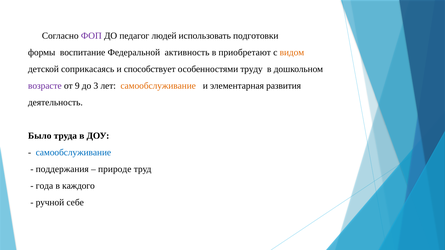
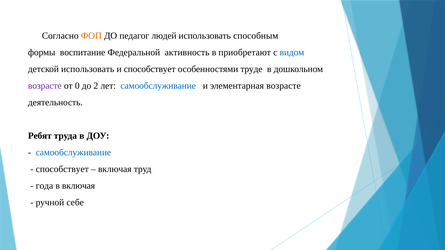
ФОП colour: purple -> orange (91, 36)
подготовки: подготовки -> способным (256, 36)
видом colour: orange -> blue (292, 52)
детской соприкасаясь: соприкасаясь -> использовать (88, 69)
труду: труду -> труде (251, 69)
9: 9 -> 0 (77, 86)
3: 3 -> 2 (96, 86)
самообслуживание colour: orange -> blue (158, 86)
элементарная развития: развития -> возрасте (284, 86)
Было: Было -> Ребят (40, 136)
поддержания: поддержания -> способствует (62, 169)
природе: природе -> включая (115, 169)
в каждого: каждого -> включая (79, 186)
